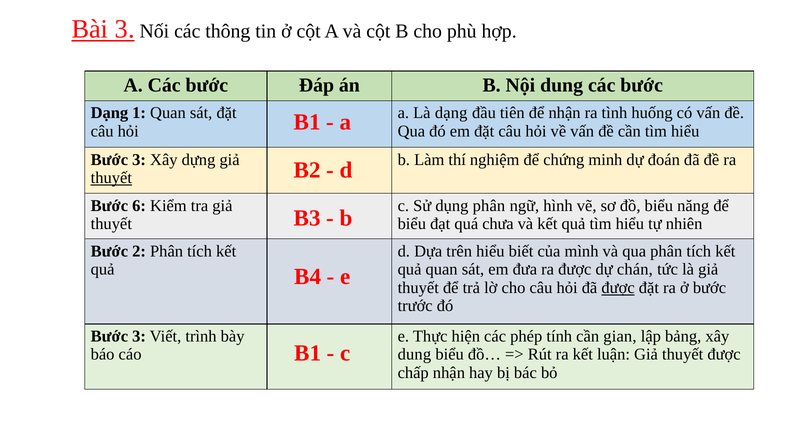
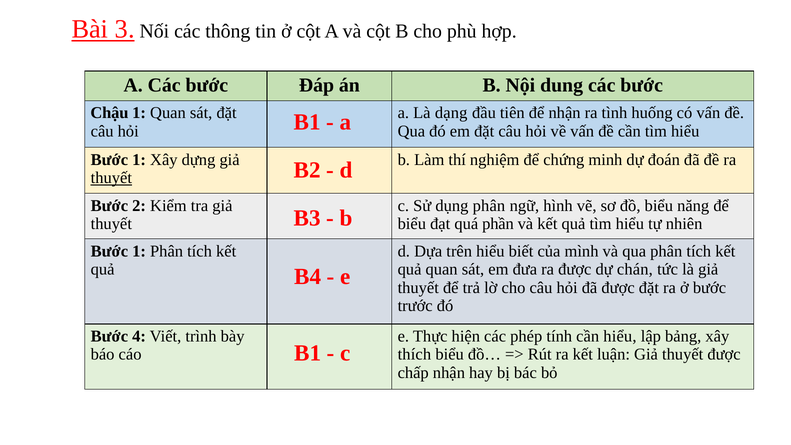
Dạng: Dạng -> Chậu (109, 113)
3: 3 -> 1 (139, 160)
6: 6 -> 2 (139, 206)
chưa: chưa -> phần (498, 224)
2: 2 -> 1 (139, 251)
được underline: present -> none (618, 288)
3: 3 -> 4 (139, 336)
cần gian: gian -> hiểu (620, 336)
dung: dung -> thích (414, 354)
